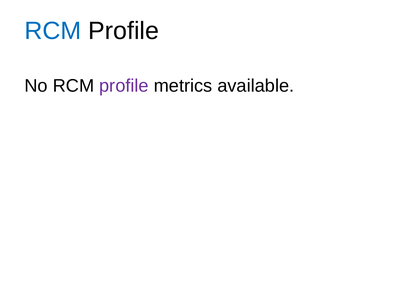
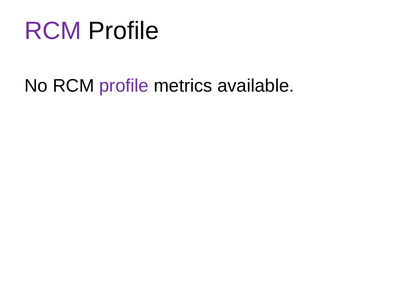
RCM colour: blue -> purple (53, 31)
